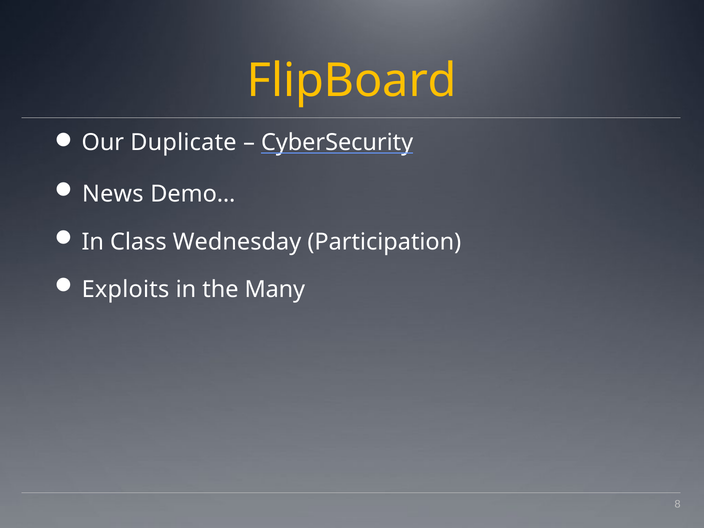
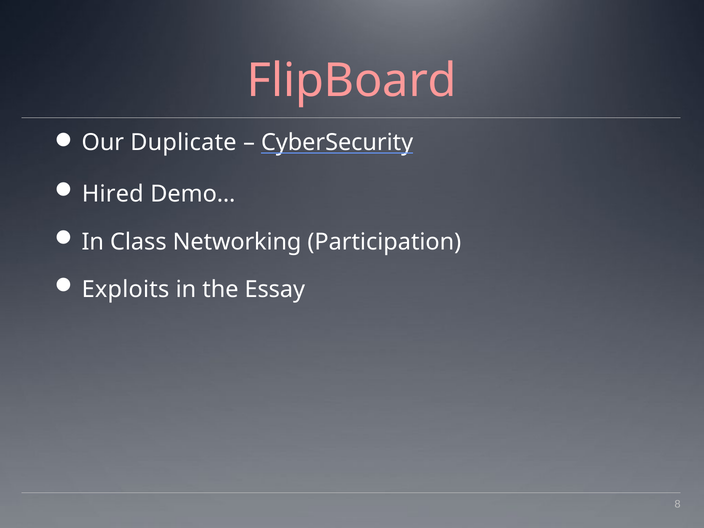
FlipBoard colour: yellow -> pink (352, 81)
News: News -> Hired (113, 194)
Wednesday: Wednesday -> Networking (237, 242)
Many: Many -> Essay (275, 290)
